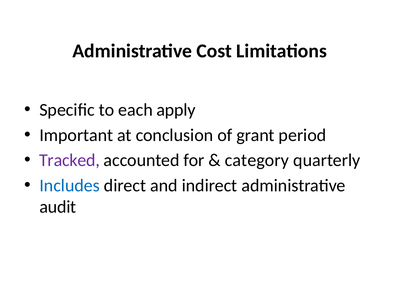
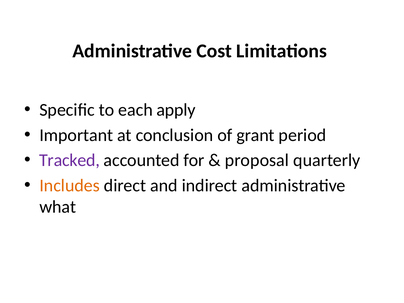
category: category -> proposal (257, 160)
Includes colour: blue -> orange (70, 185)
audit: audit -> what (58, 207)
